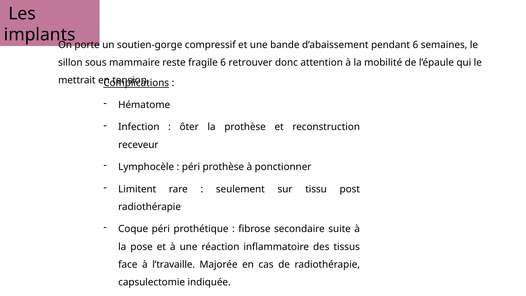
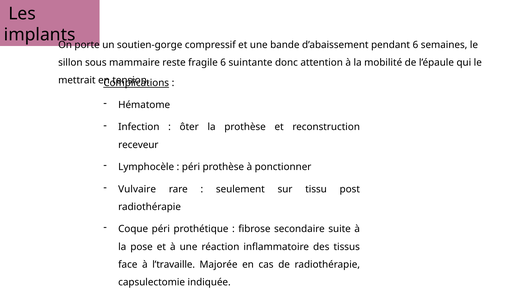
retrouver: retrouver -> suintante (250, 63)
Limitent: Limitent -> Vulvaire (137, 189)
